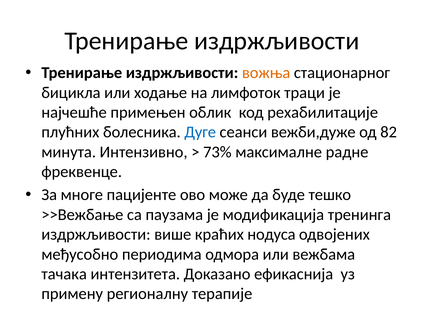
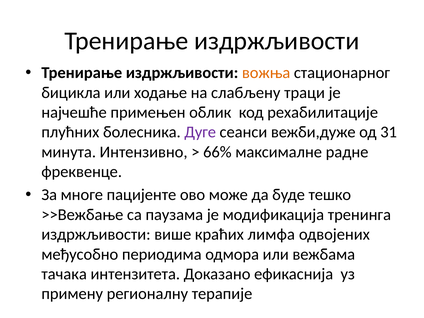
лимфоток: лимфоток -> слабљену (246, 93)
Дуге colour: blue -> purple (200, 132)
82: 82 -> 31 (389, 132)
73%: 73% -> 66% (217, 152)
нодуса: нодуса -> лимфа (271, 234)
